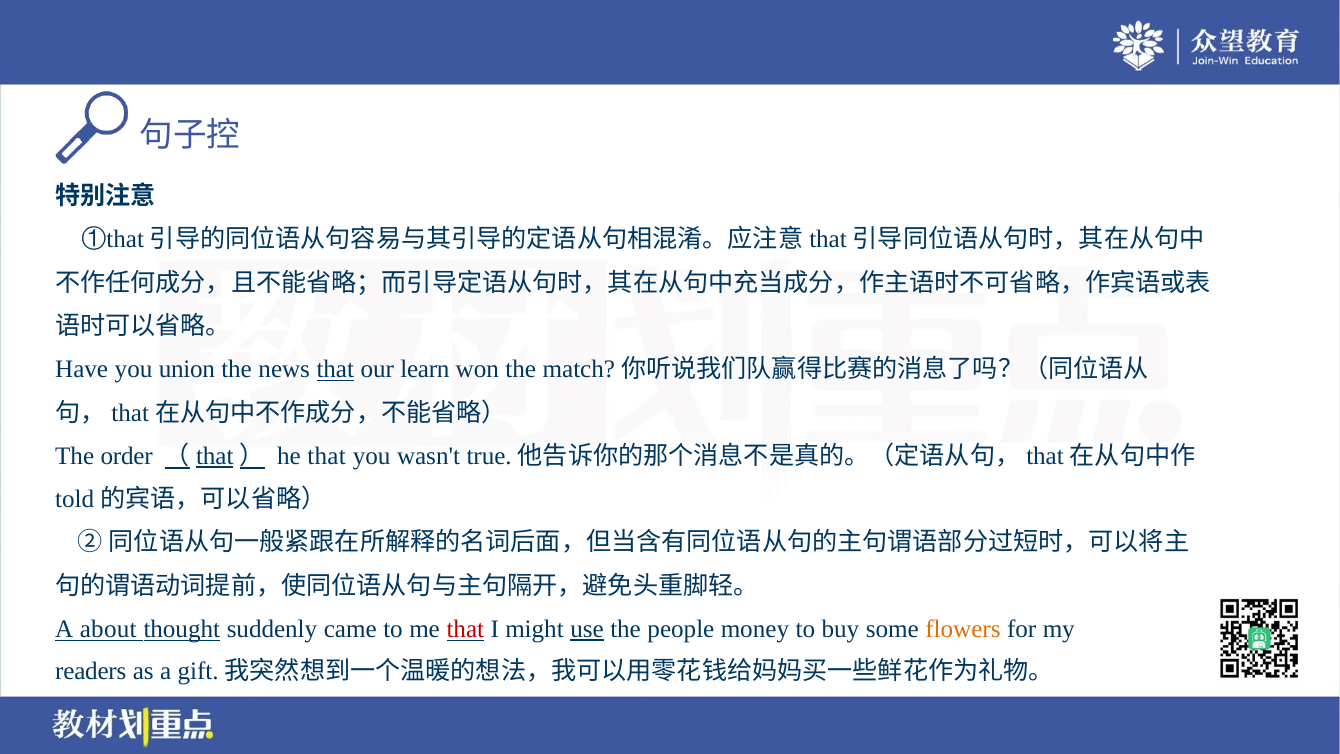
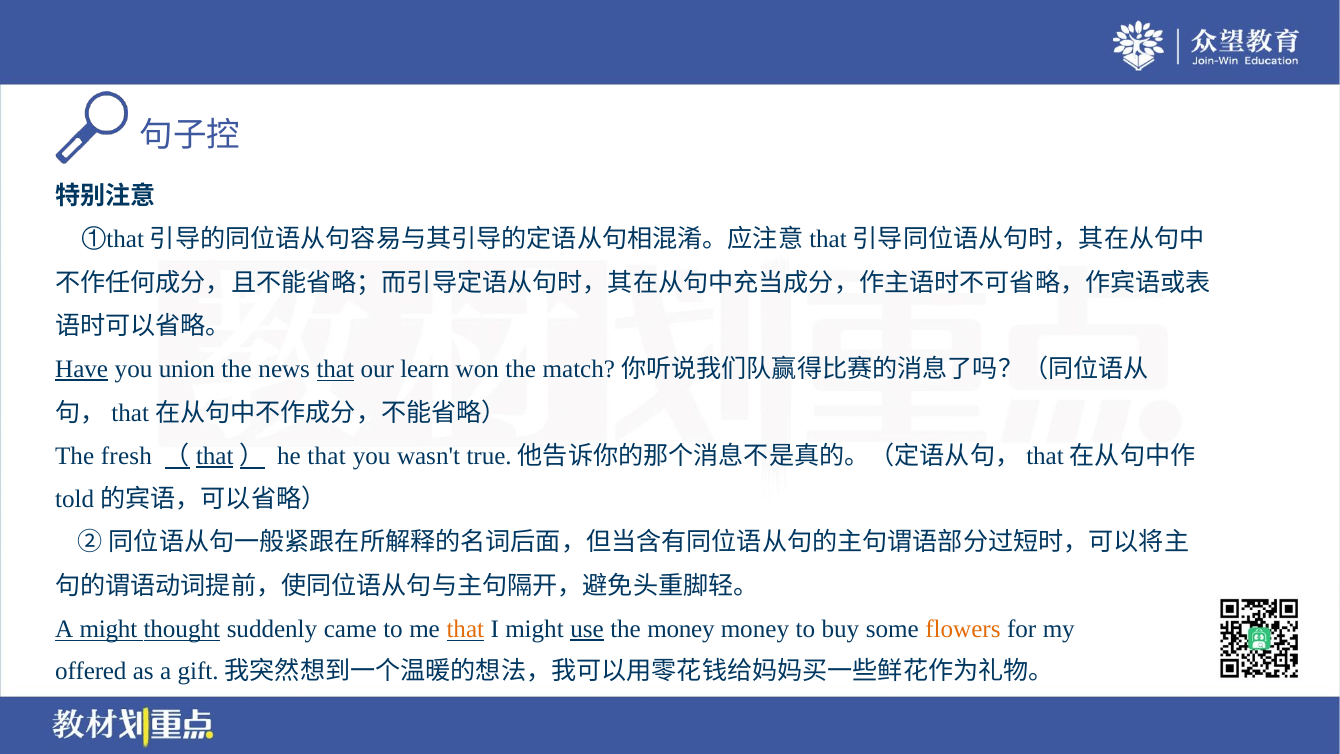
Have underline: none -> present (82, 369)
order: order -> fresh (126, 456)
A about: about -> might (108, 629)
that colour: red -> orange (465, 629)
the people: people -> money (681, 629)
readers: readers -> offered (91, 671)
